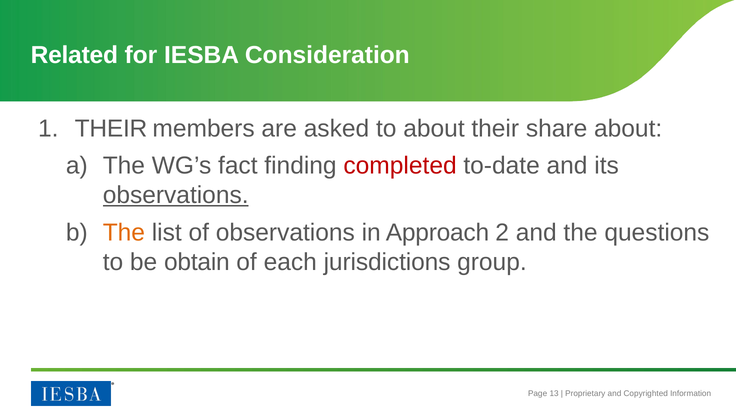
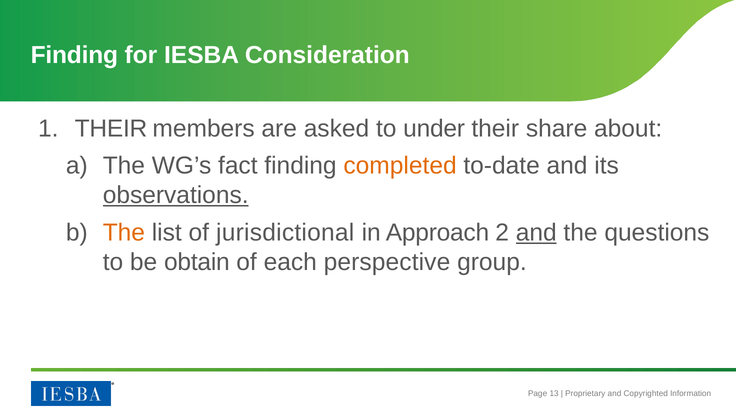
Related: Related -> Finding (74, 55)
to about: about -> under (434, 128)
completed colour: red -> orange (400, 166)
of observations: observations -> jurisdictional (285, 233)
and underline: none -> present (536, 233)
jurisdictions: jurisdictions -> perspective (387, 262)
